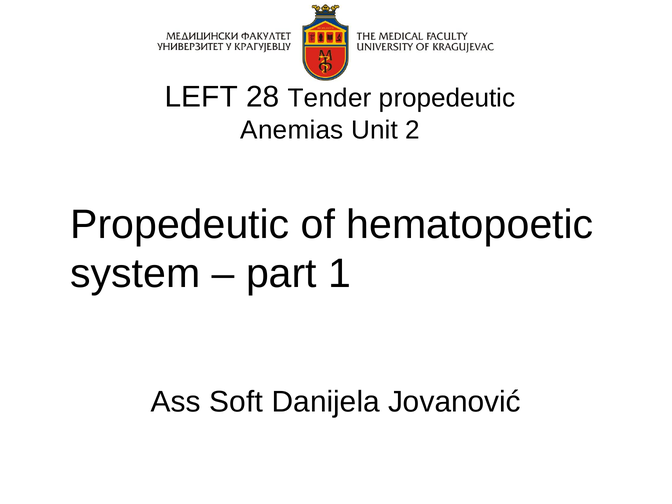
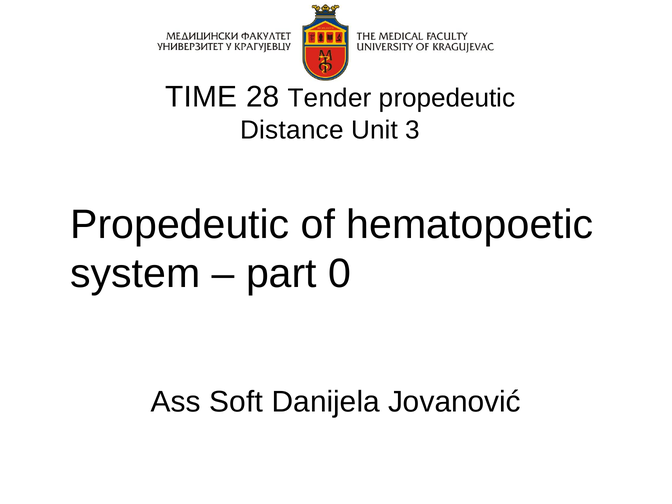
LEFT: LEFT -> TIME (201, 97)
Anemias: Anemias -> Distance (292, 130)
2: 2 -> 3 (412, 130)
1: 1 -> 0 (340, 274)
